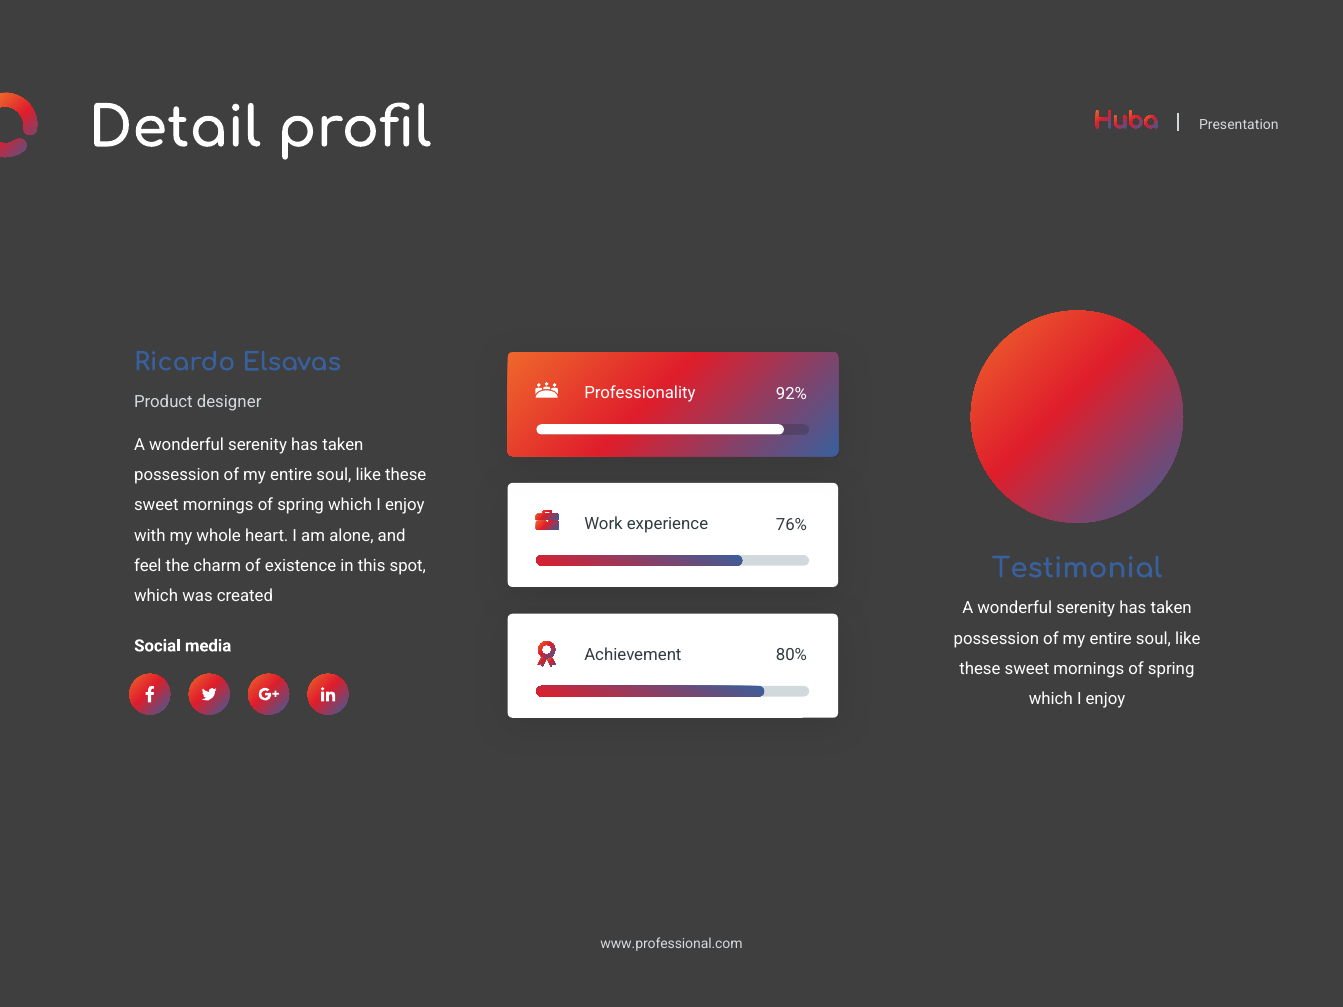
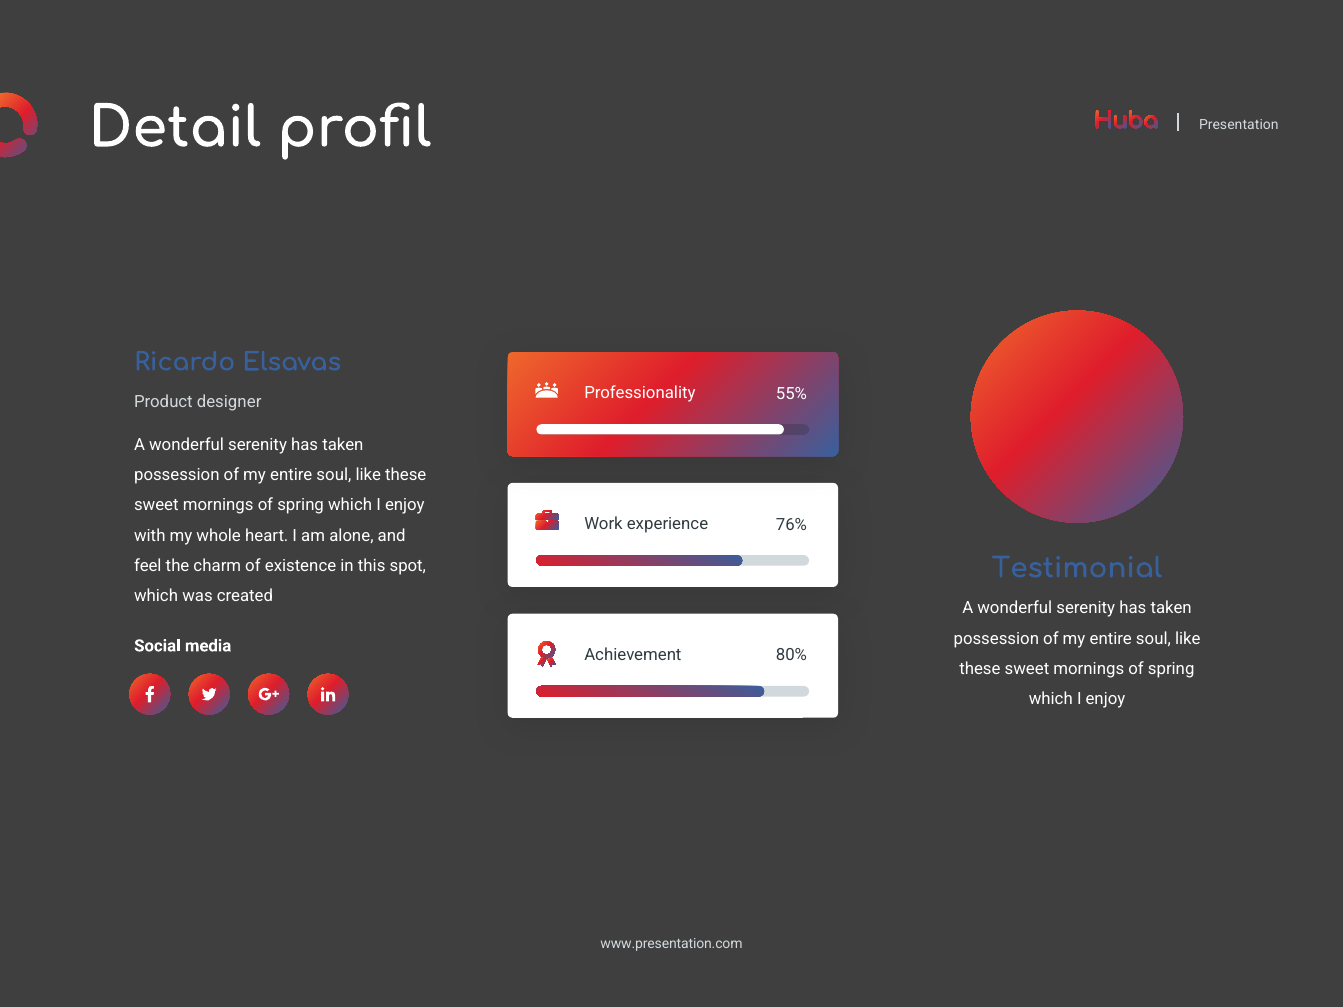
92%: 92% -> 55% (791, 394)
www.professional.com: www.professional.com -> www.presentation.com (671, 944)
